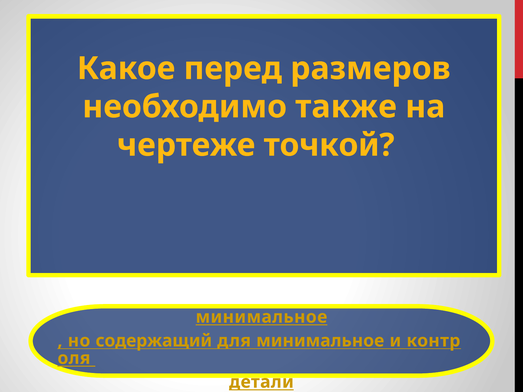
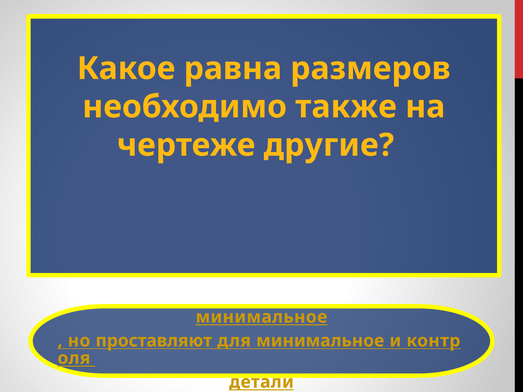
перед: перед -> равна (233, 69)
точкой: точкой -> другие (329, 145)
содержащий: содержащий -> проставляют (154, 341)
